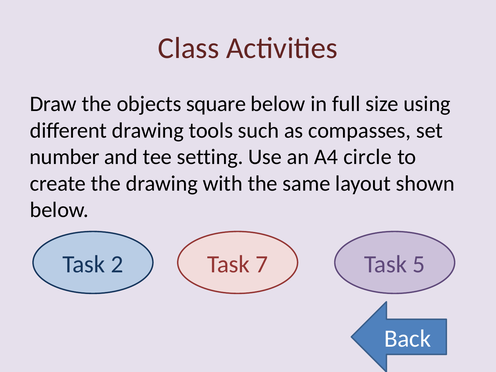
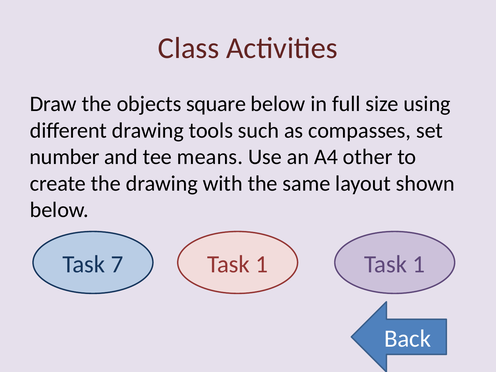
setting: setting -> means (210, 157)
circle: circle -> other (368, 157)
2: 2 -> 7 (117, 264)
7: 7 -> 1 (262, 264)
5: 5 -> 1 (419, 264)
